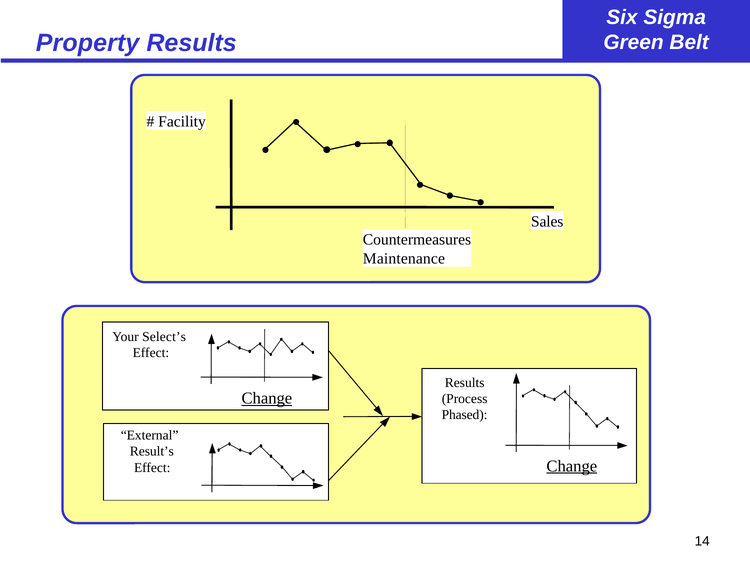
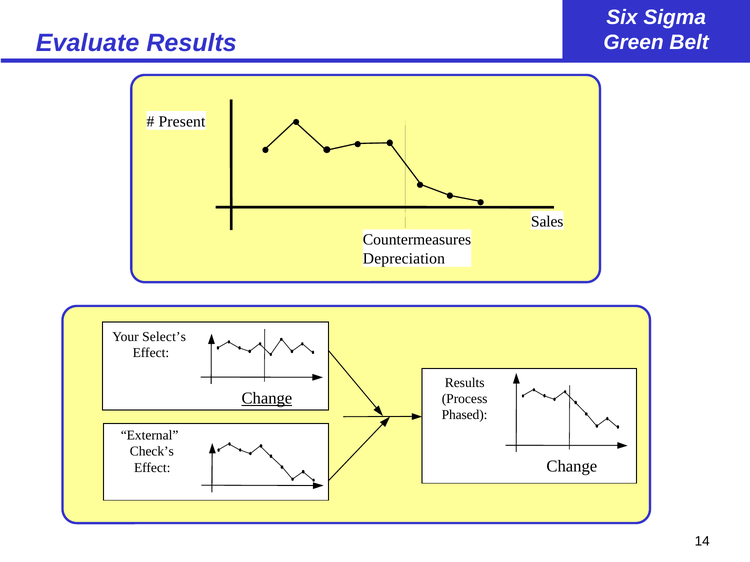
Property: Property -> Evaluate (88, 43)
Facility: Facility -> Present (182, 122)
Maintenance: Maintenance -> Depreciation (404, 259)
Result’s: Result’s -> Check’s (152, 452)
Change underline: present -> none (572, 467)
